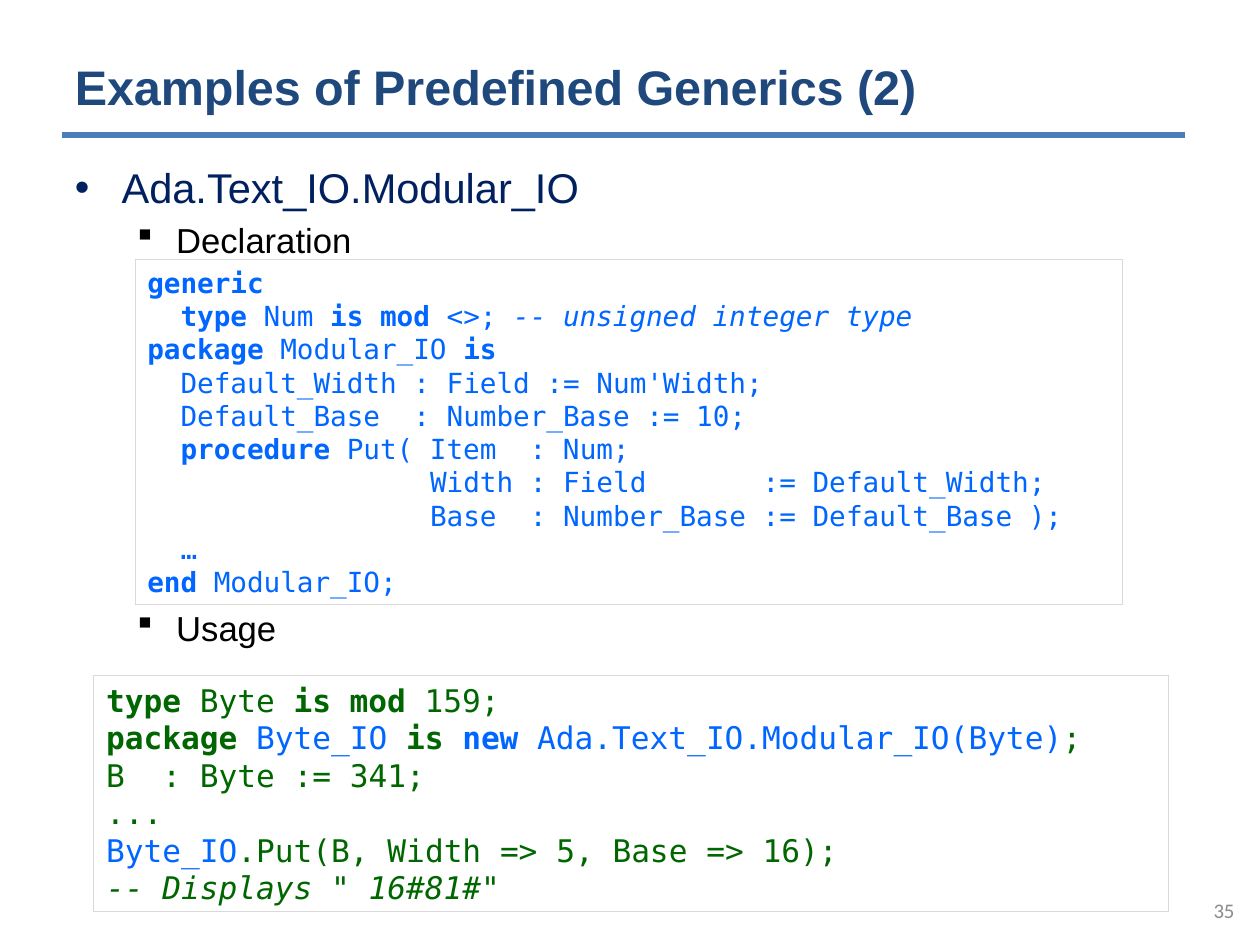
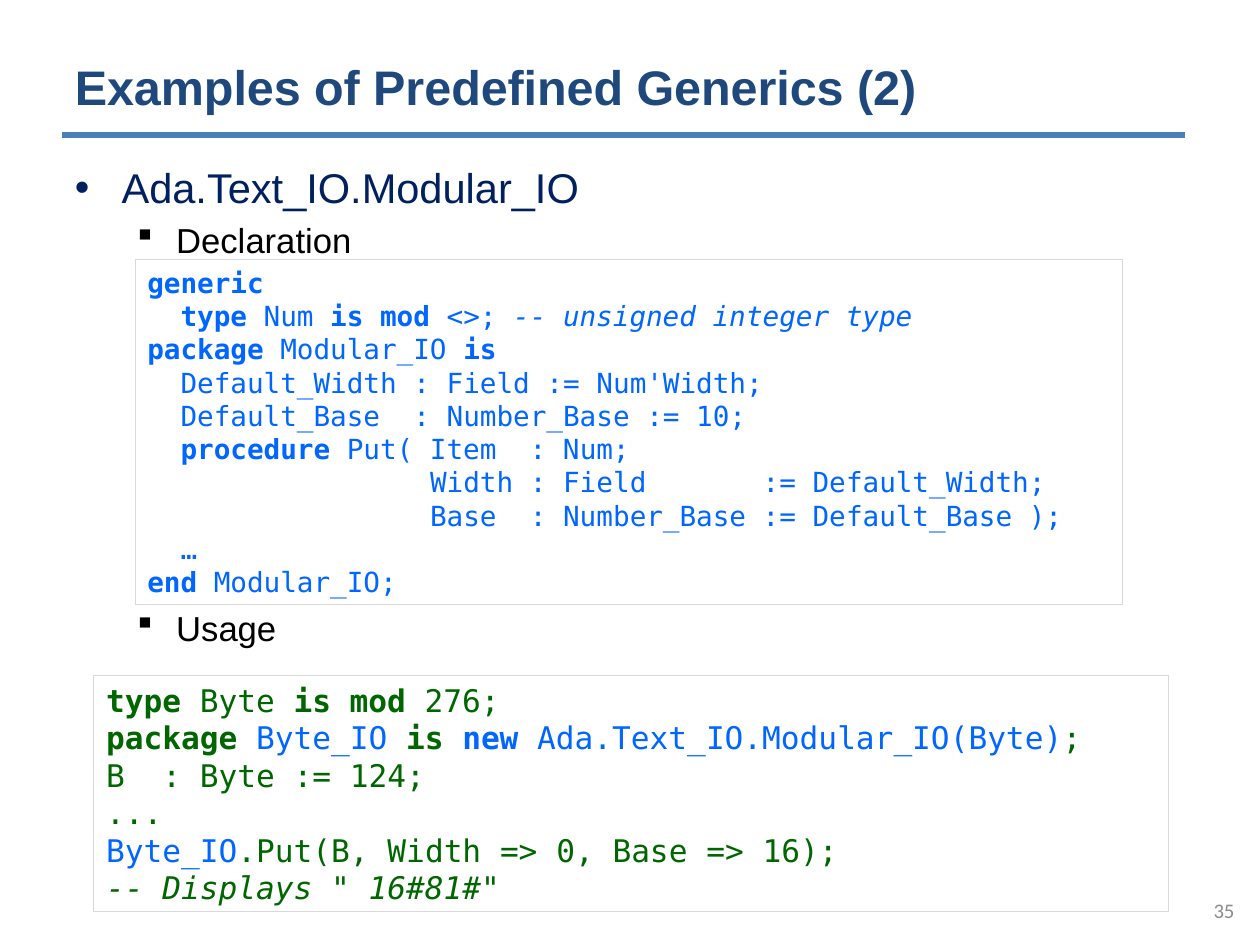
159: 159 -> 276 (462, 702)
341: 341 -> 124 (387, 777)
5: 5 -> 0 (575, 852)
